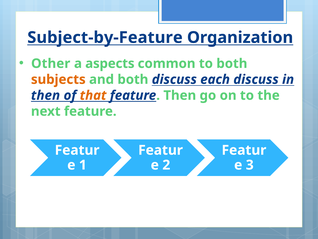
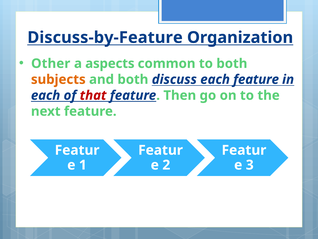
Subject-by-Feature: Subject-by-Feature -> Discuss-by-Feature (105, 37)
each discuss: discuss -> feature (256, 79)
then: then -> each (46, 95)
that colour: orange -> red (93, 95)
